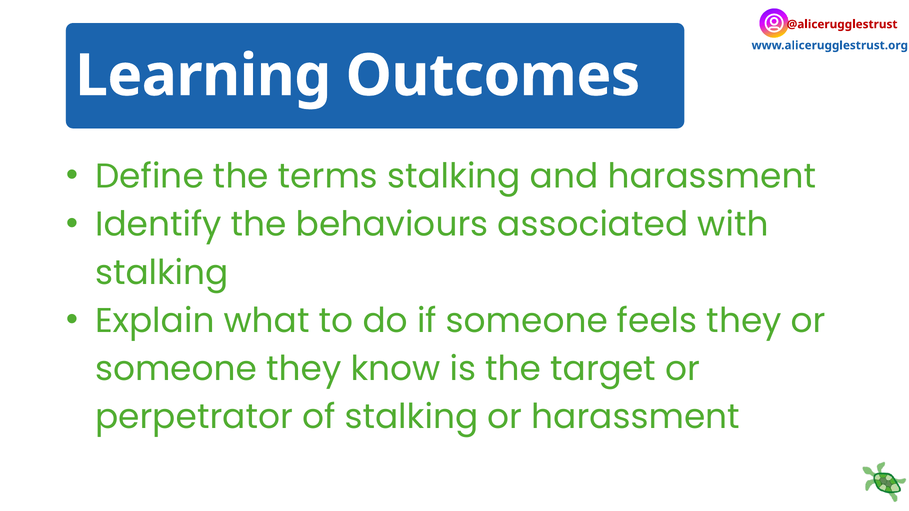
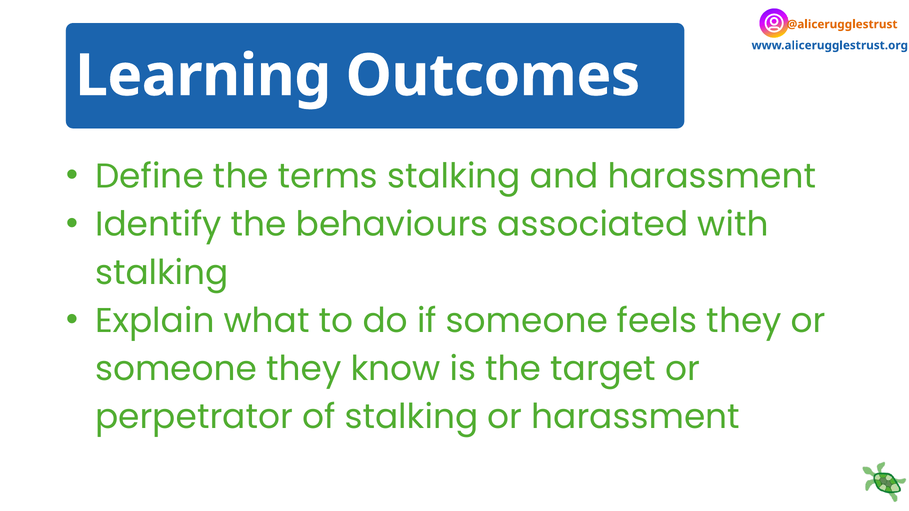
@alicerugglestrust colour: red -> orange (842, 24)
